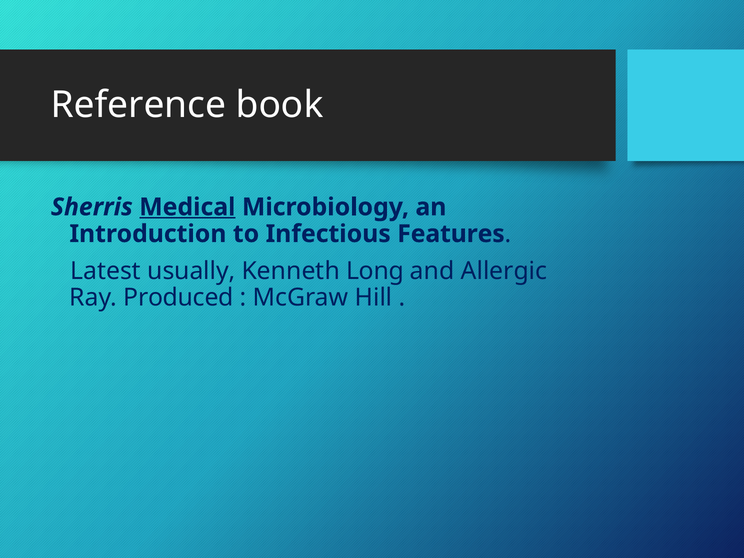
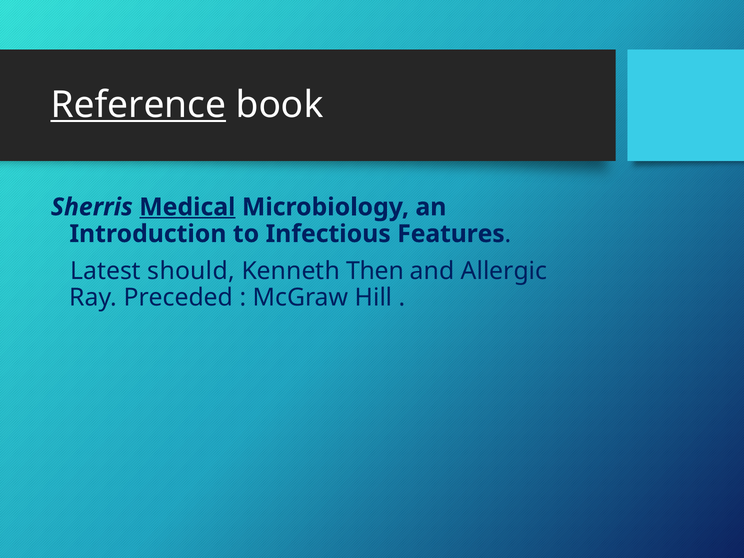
Reference underline: none -> present (138, 105)
usually: usually -> should (191, 271)
Long: Long -> Then (375, 271)
Produced: Produced -> Preceded (178, 298)
